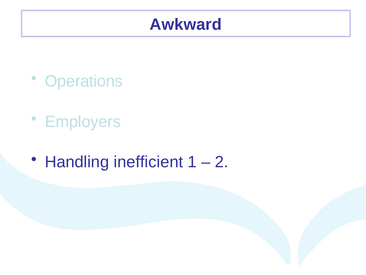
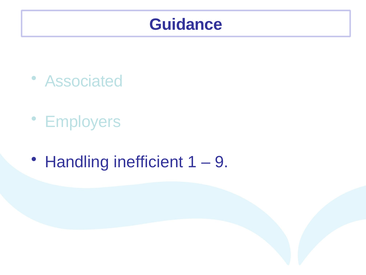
Awkward: Awkward -> Guidance (186, 25)
Operations: Operations -> Associated (84, 81)
2: 2 -> 9 (222, 162)
